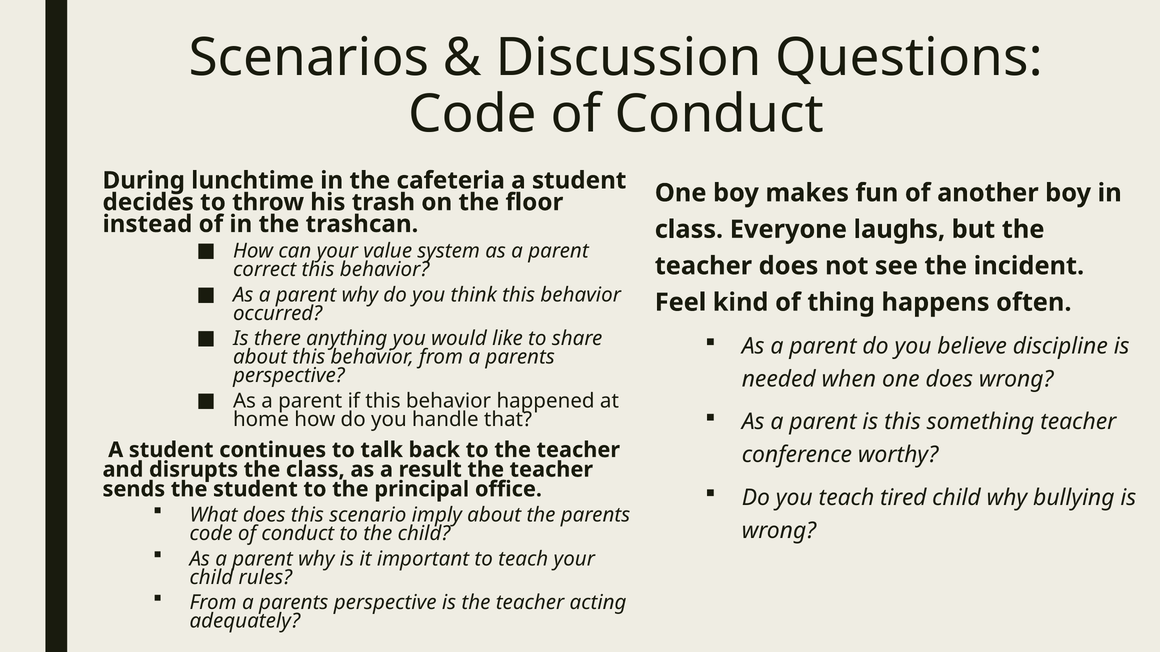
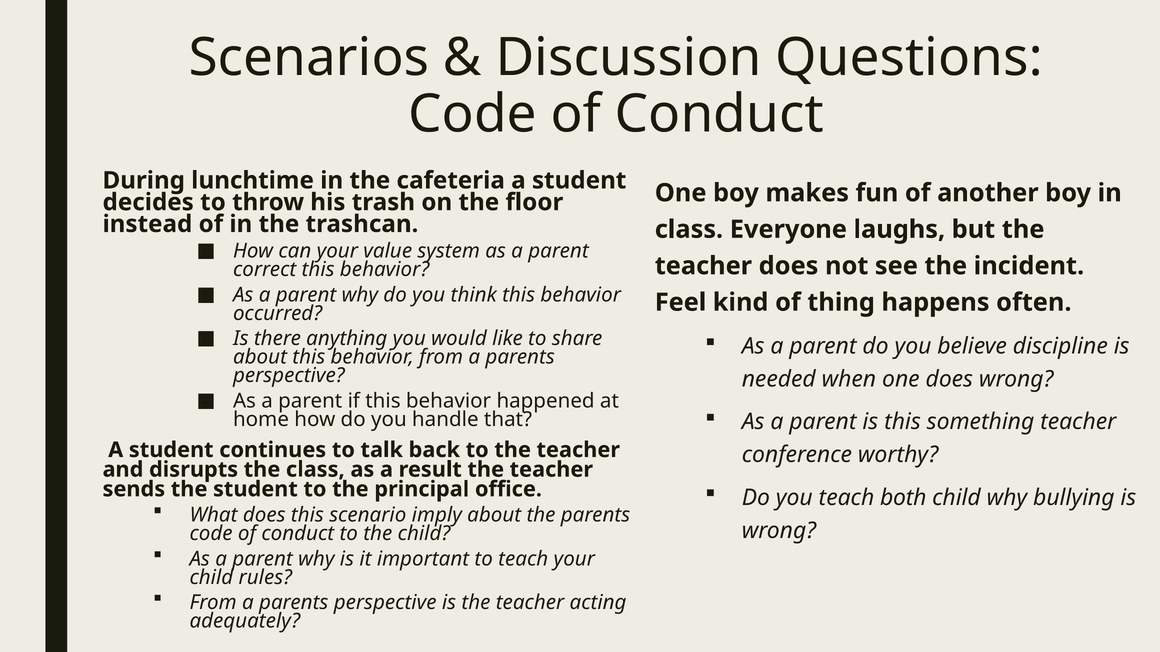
tired: tired -> both (903, 498)
